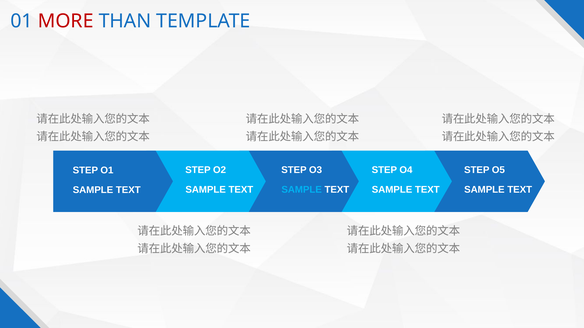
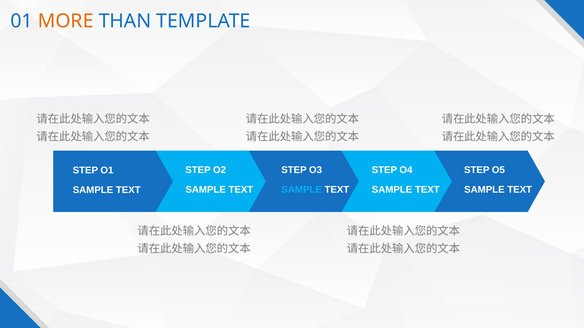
MORE colour: red -> orange (66, 21)
